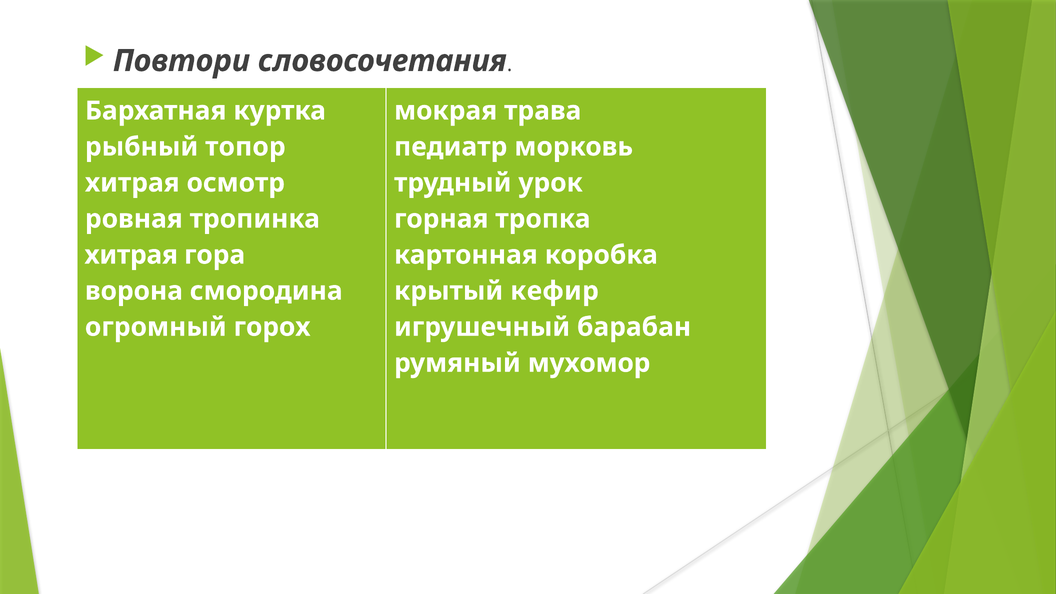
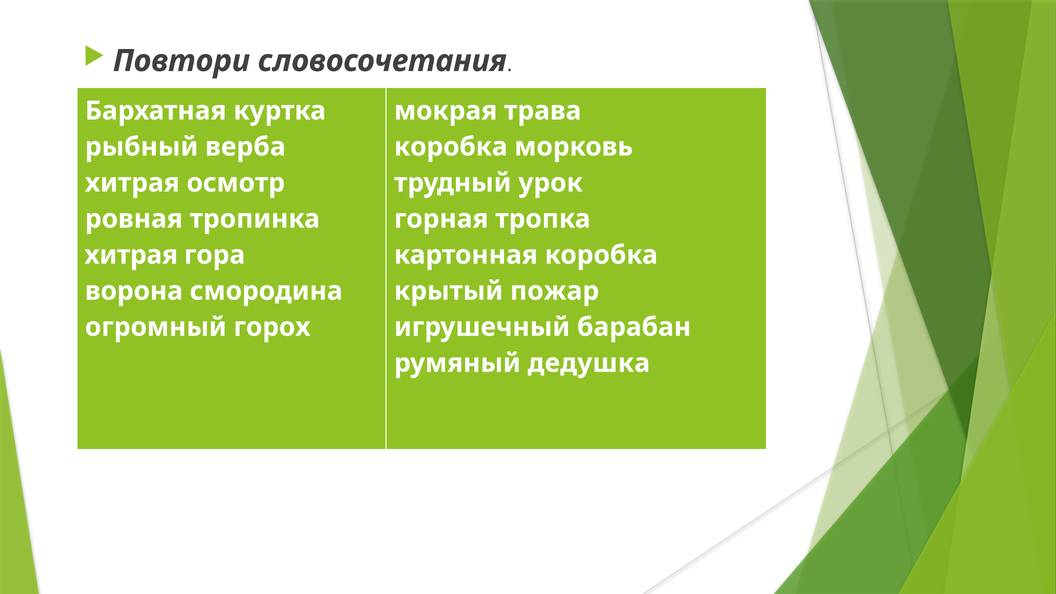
топор: топор -> верба (245, 147)
педиатр: педиатр -> коробка (451, 147)
кефир: кефир -> пожар (555, 291)
мухомор: мухомор -> дедушка (589, 363)
